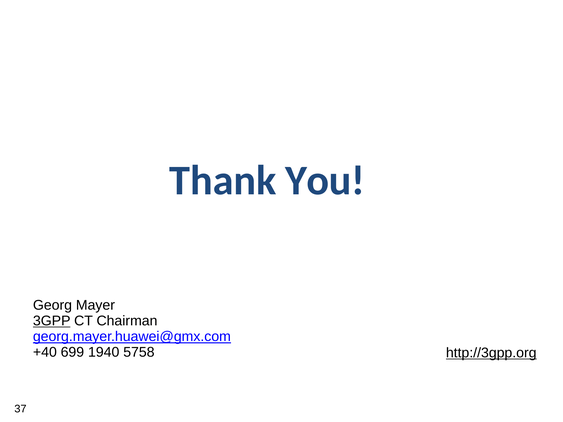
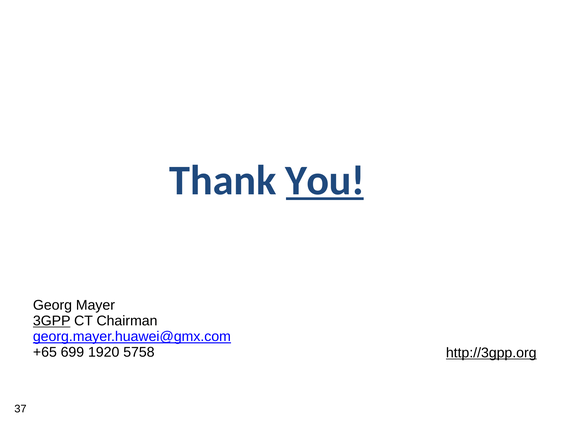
You underline: none -> present (325, 181)
+40: +40 -> +65 (45, 353)
1940: 1940 -> 1920 (104, 353)
